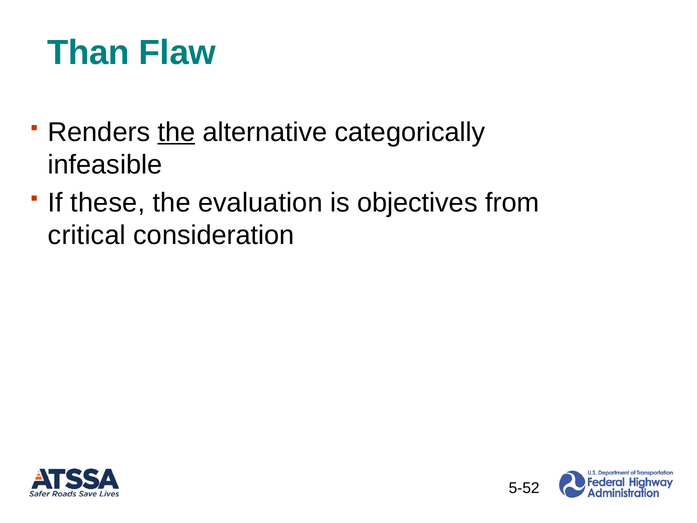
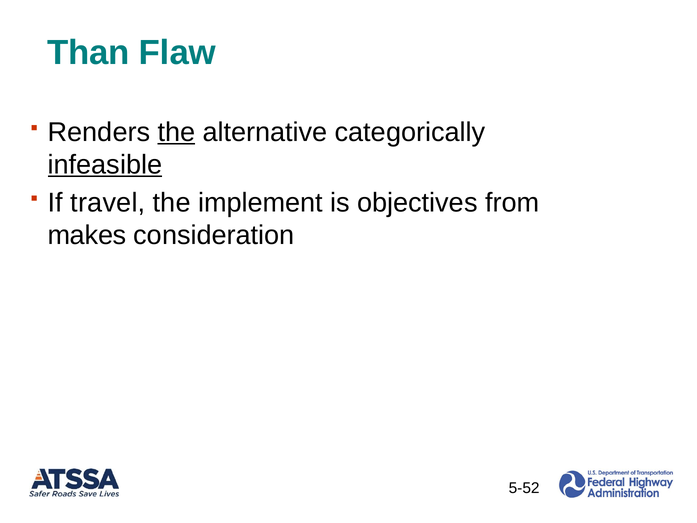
infeasible underline: none -> present (105, 165)
these: these -> travel (108, 203)
evaluation: evaluation -> implement (260, 203)
critical: critical -> makes (87, 235)
